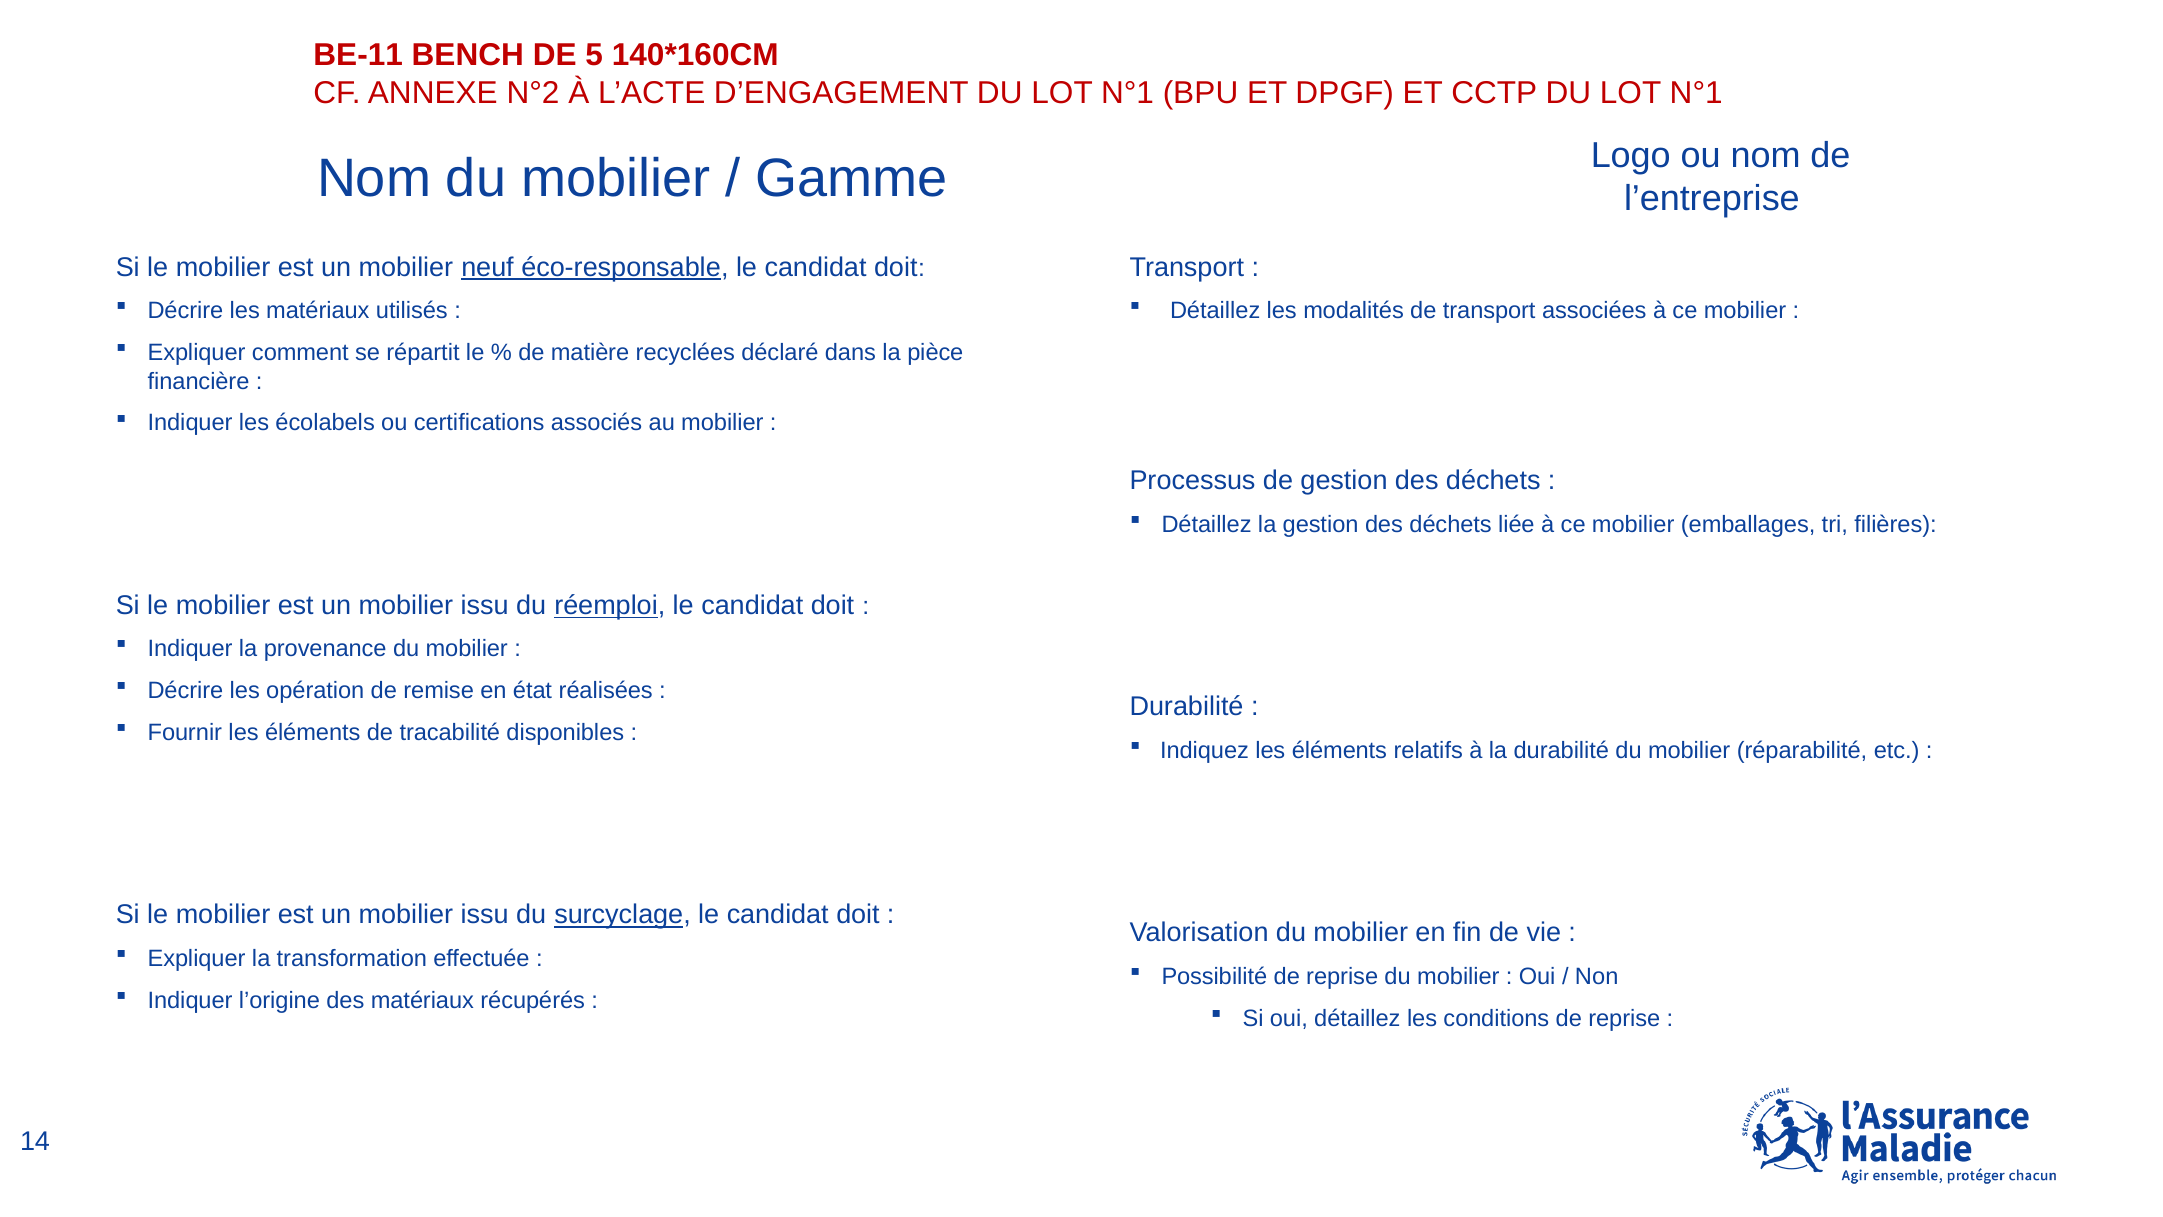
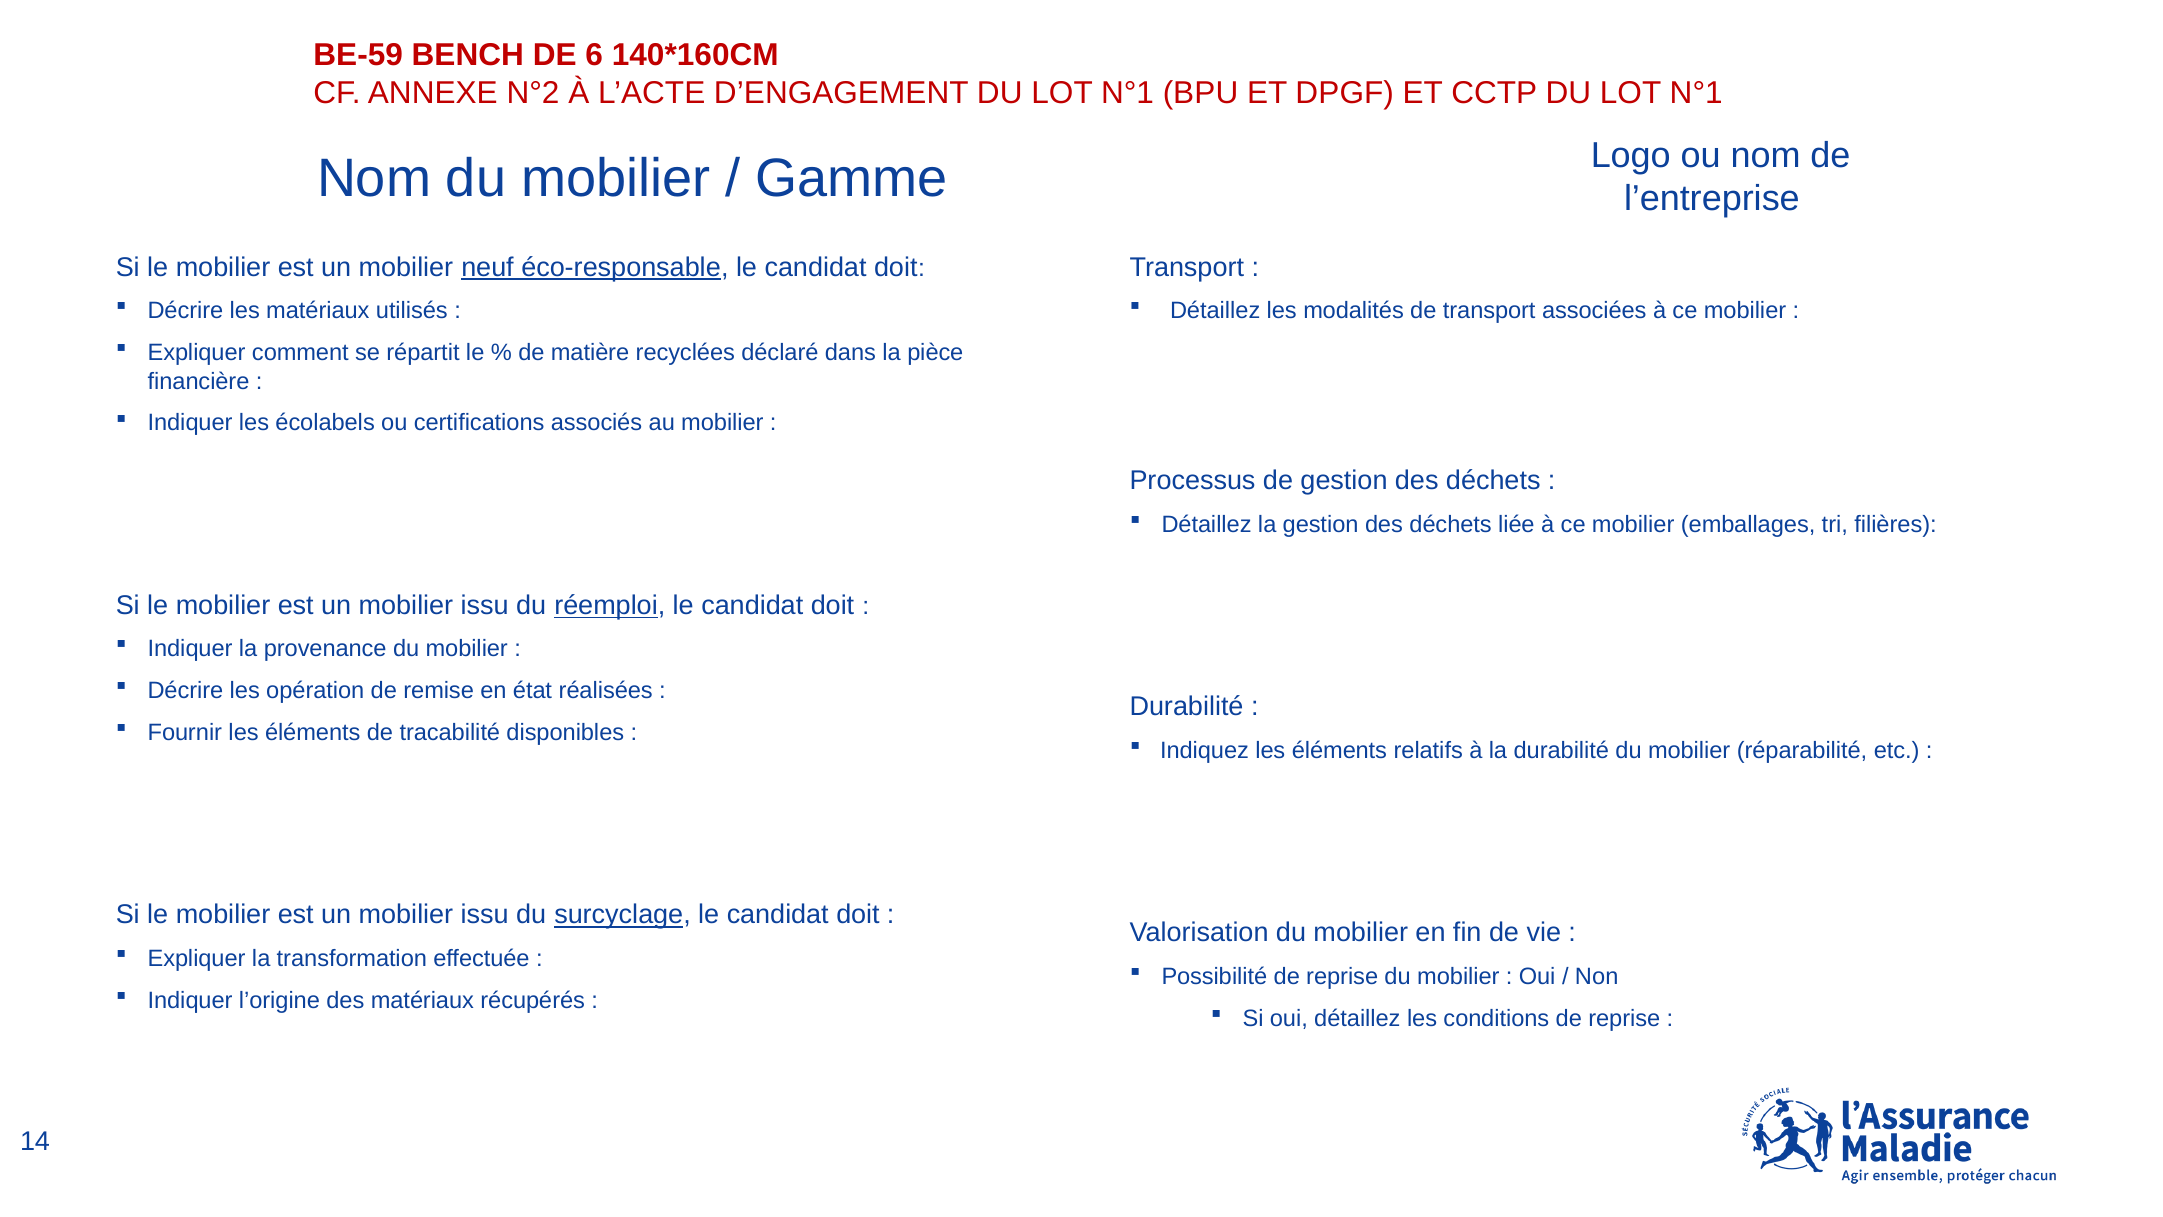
BE-11: BE-11 -> BE-59 (358, 55)
5: 5 -> 6 (594, 55)
